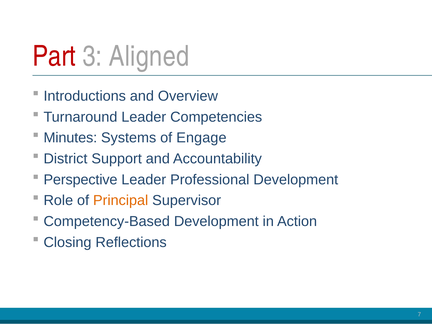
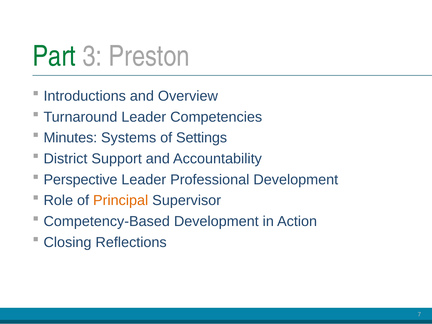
Part colour: red -> green (54, 56)
Aligned: Aligned -> Preston (149, 56)
Engage: Engage -> Settings (202, 138)
